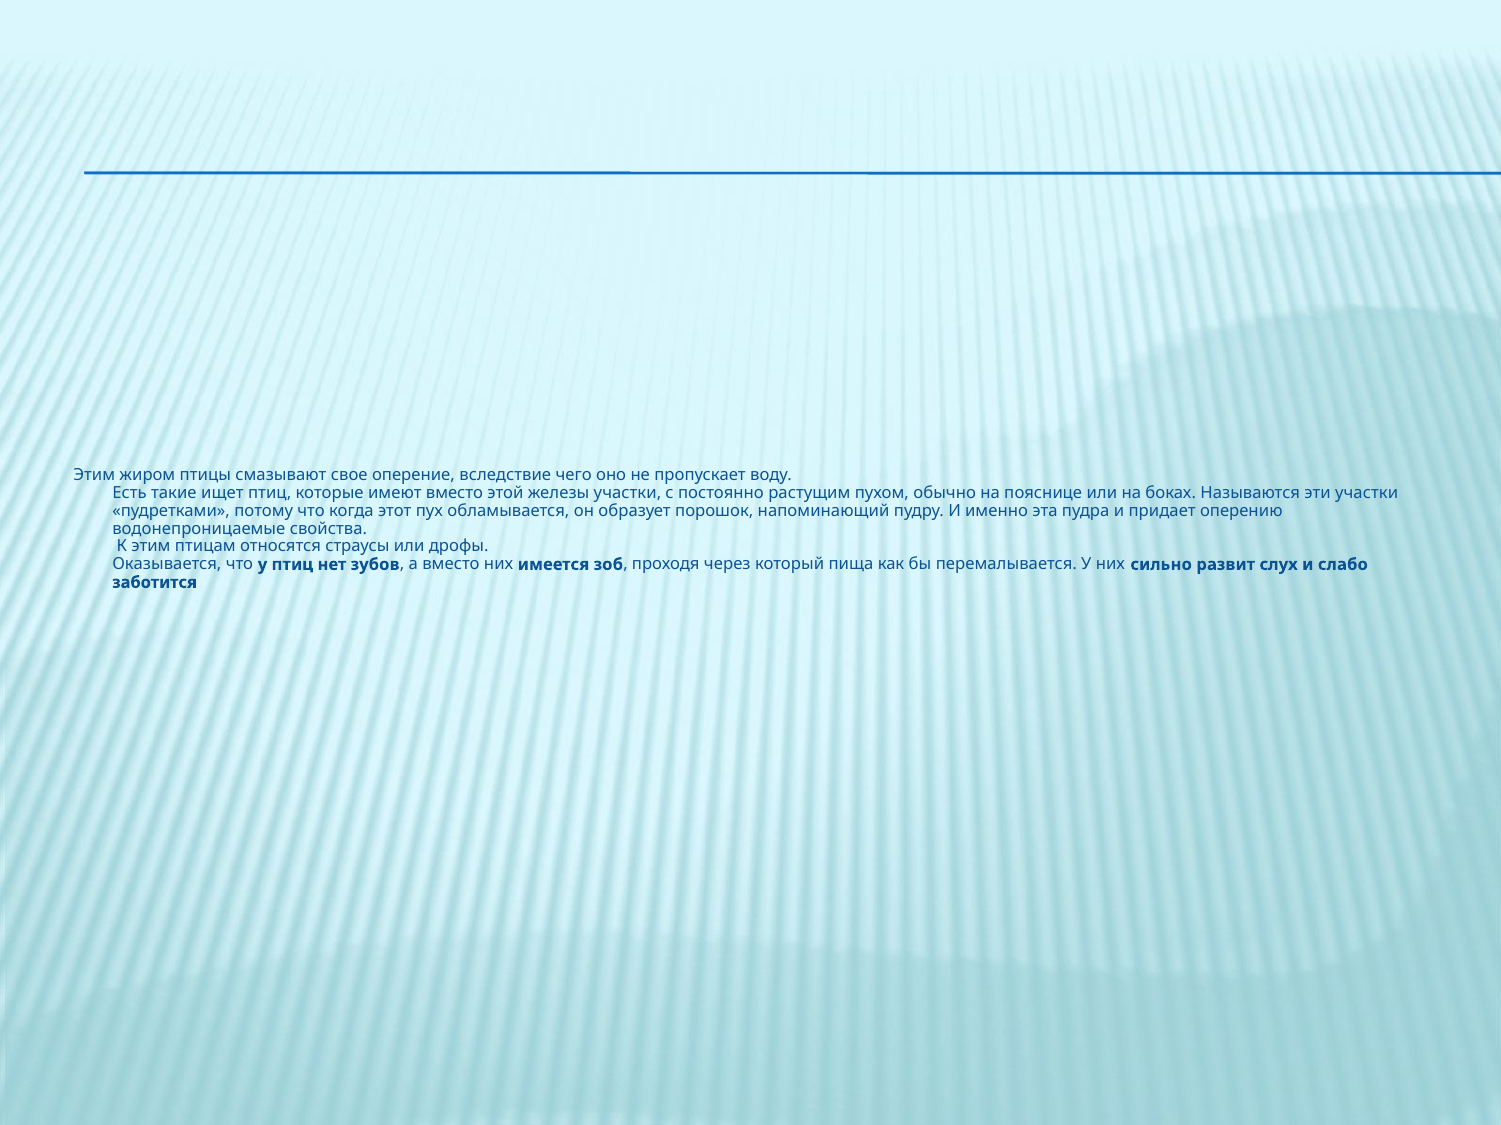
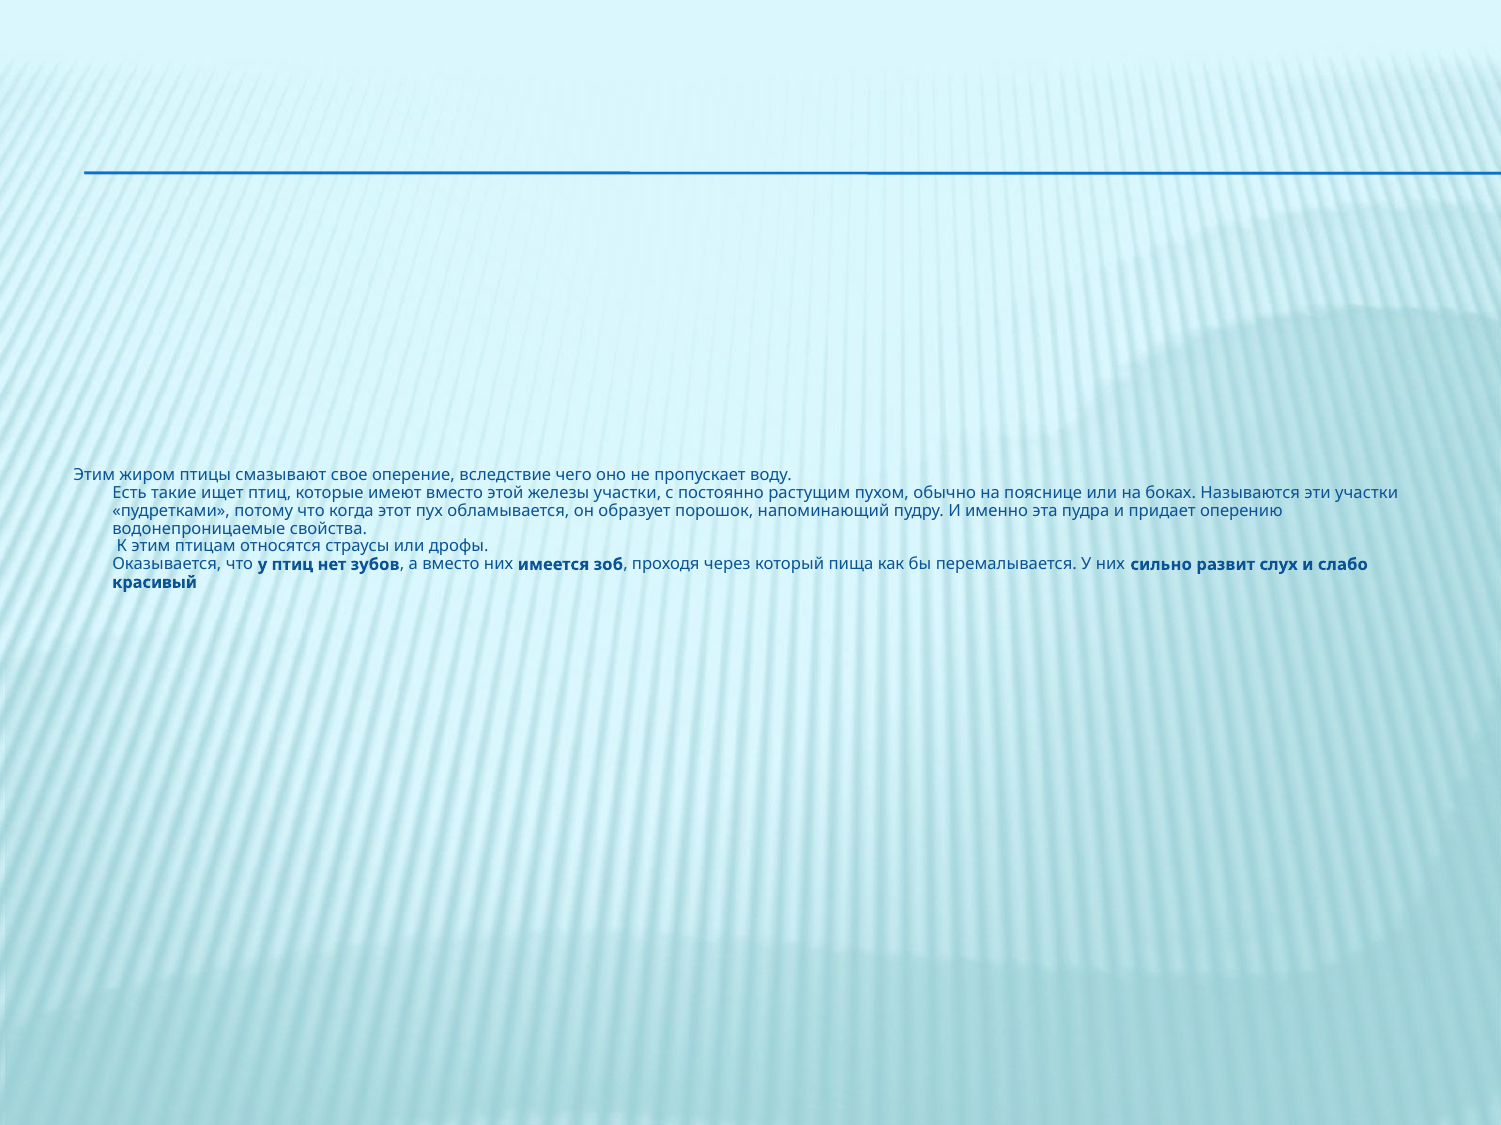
заботится: заботится -> красивый (155, 583)
